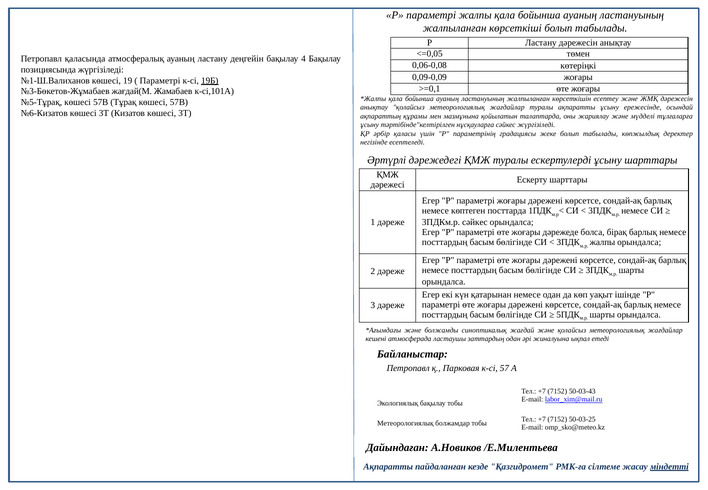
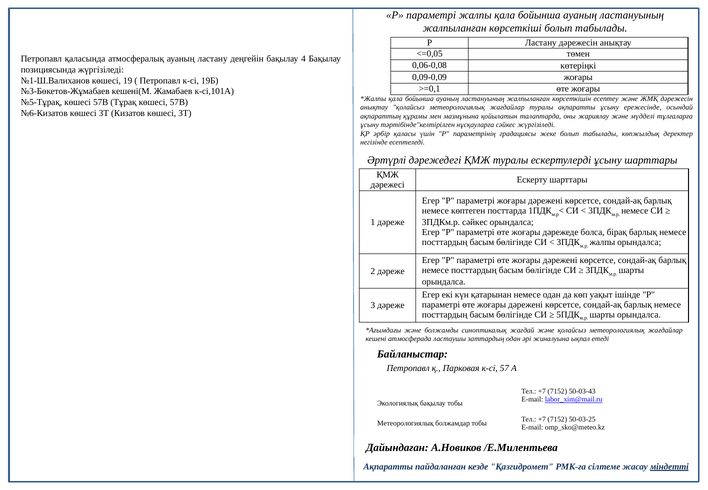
Параметрі: Параметрі -> Петропавл (160, 81)
19Б underline: present -> none (210, 81)
жағдай(М: жағдай(М -> кешені(М (132, 92)
